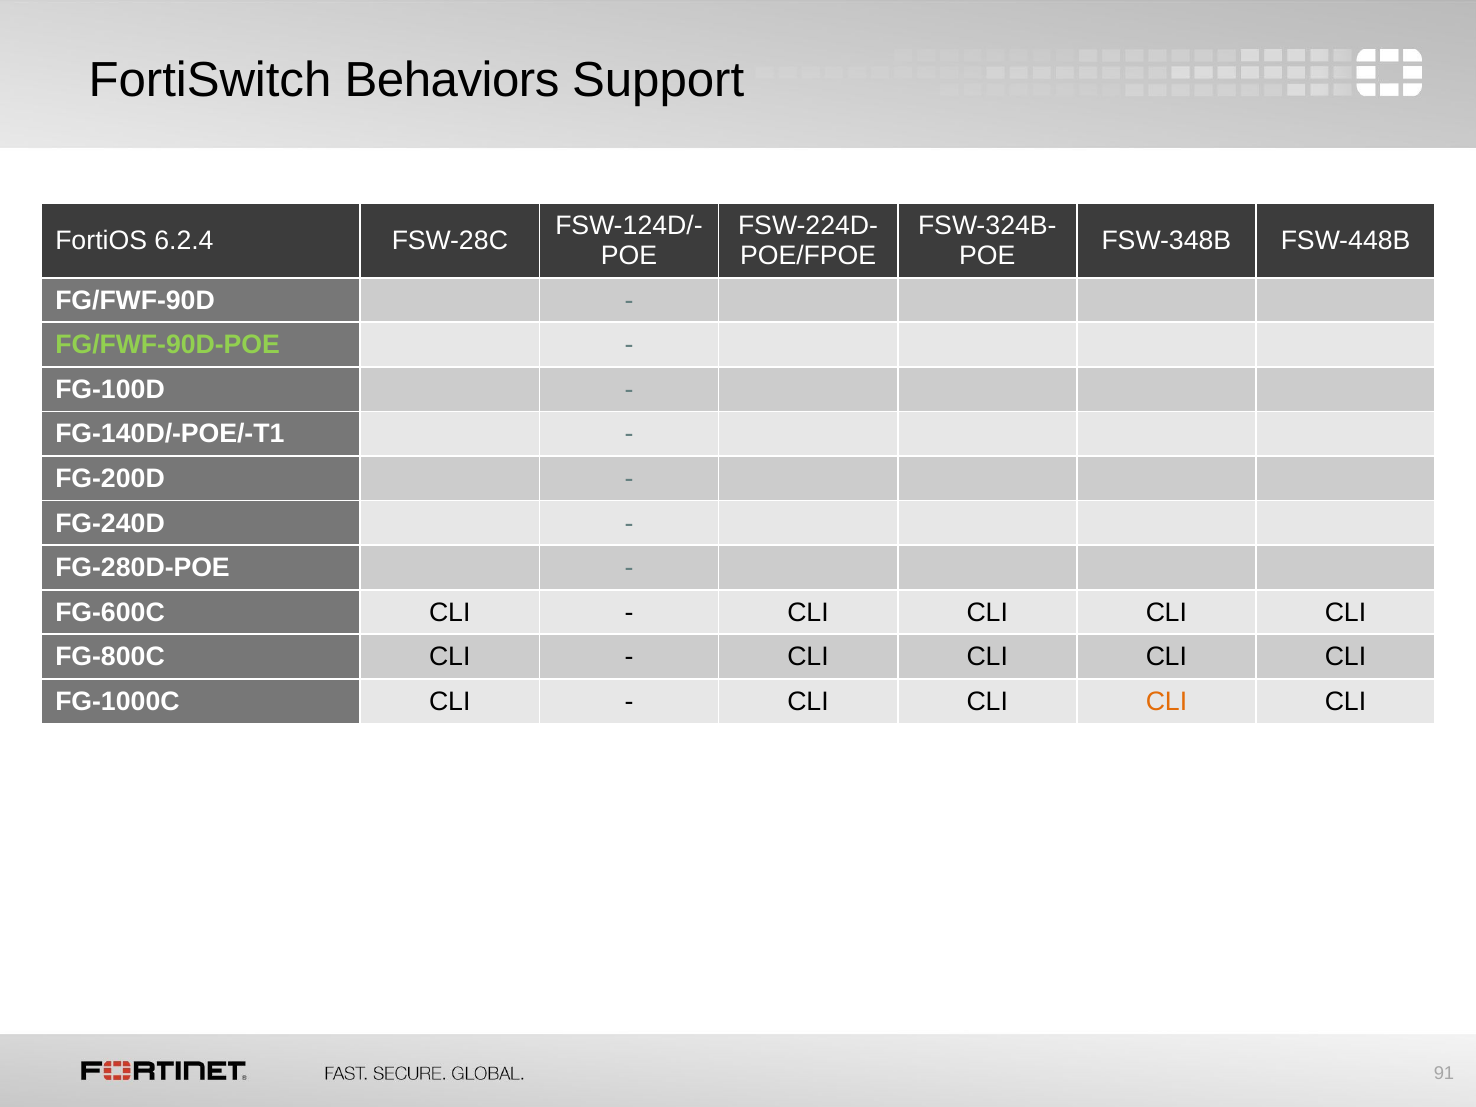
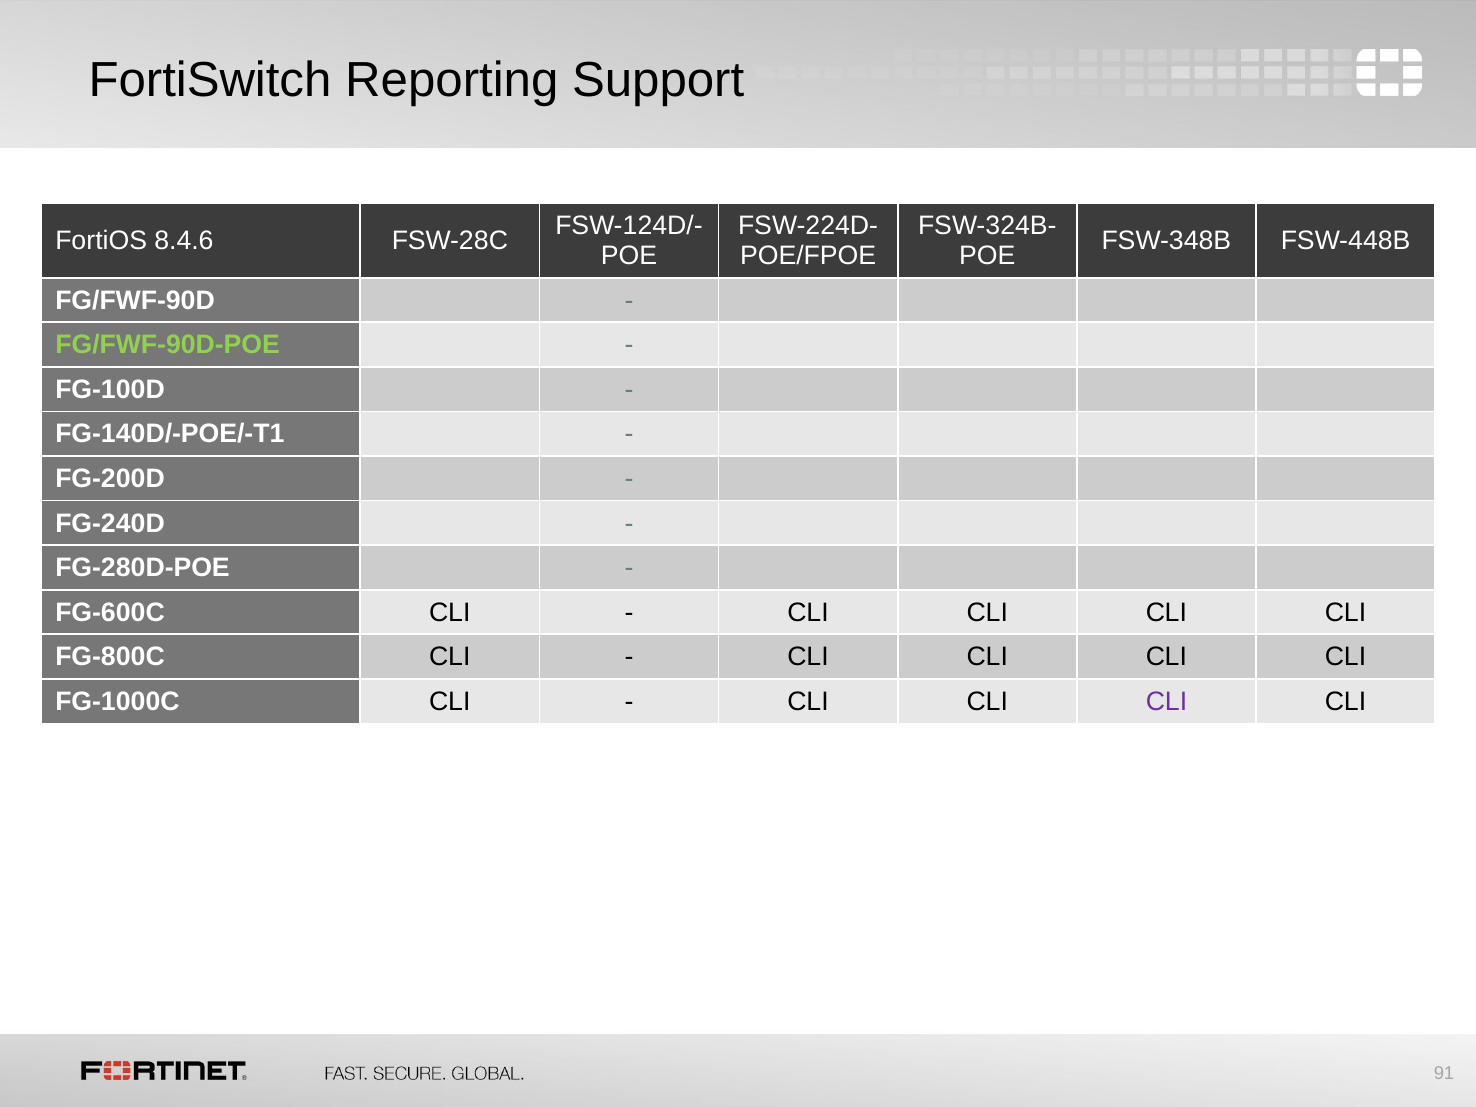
Behaviors: Behaviors -> Reporting (452, 80)
6.2.4: 6.2.4 -> 8.4.6 (184, 241)
CLI colour: orange -> purple (1166, 702)
